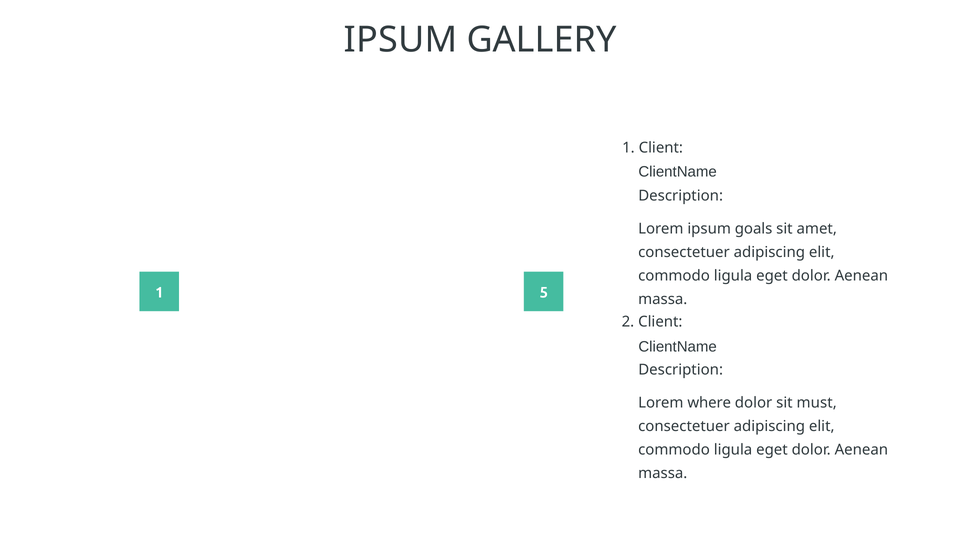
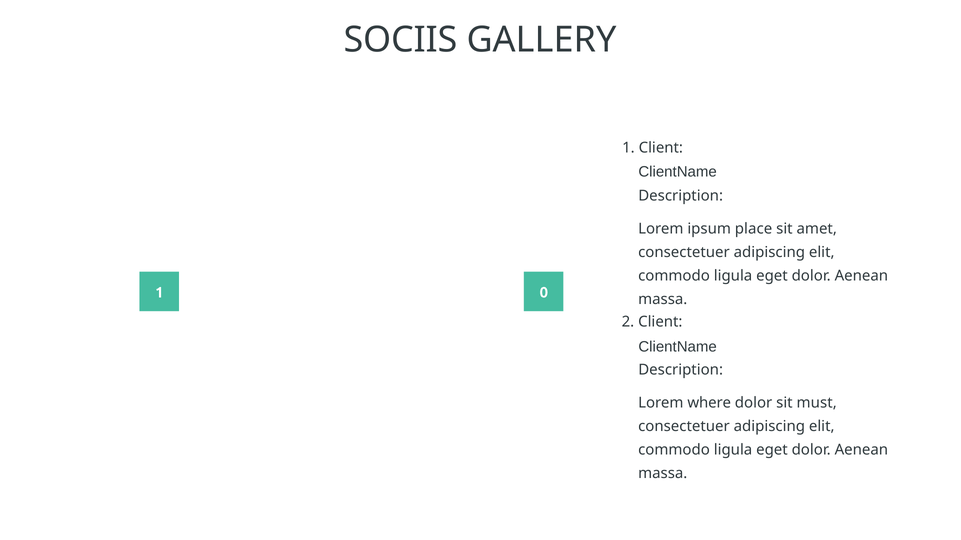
IPSUM: IPSUM -> SOCIIS (401, 40)
goals: goals -> place (754, 229)
5: 5 -> 0 (544, 293)
